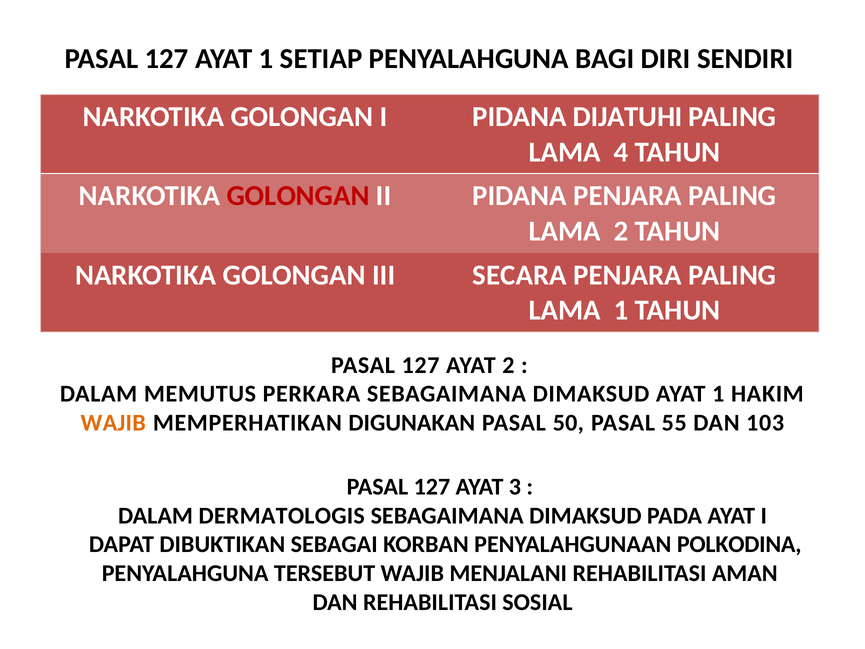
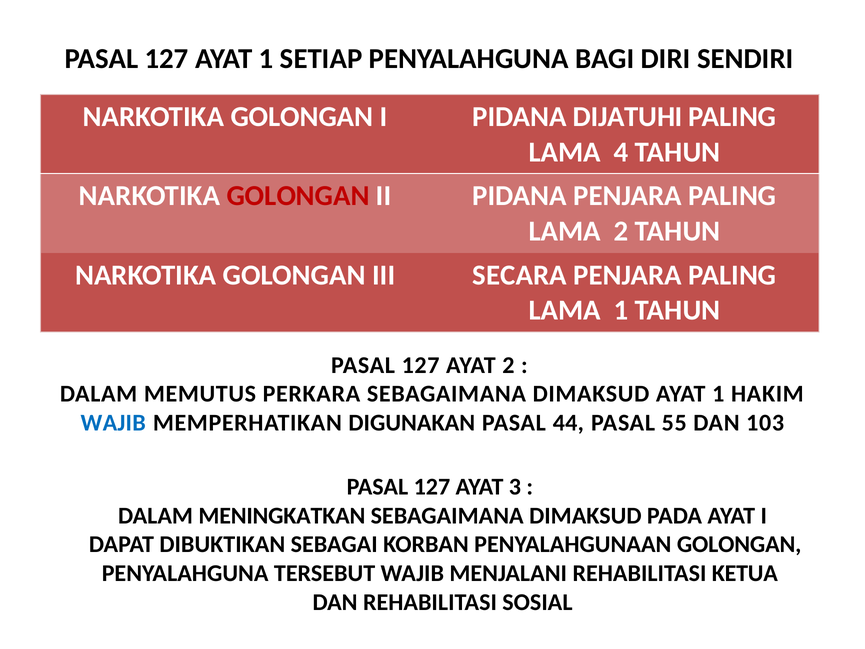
WAJIB colour: orange -> blue (113, 423)
50: 50 -> 44 (568, 423)
DERMATOLOGIS: DERMATOLOGIS -> MENINGKATKAN (282, 515)
PENYALAHGUNAAN POLKODINA: POLKODINA -> GOLONGAN (739, 544)
AMAN: AMAN -> KETUA (745, 573)
